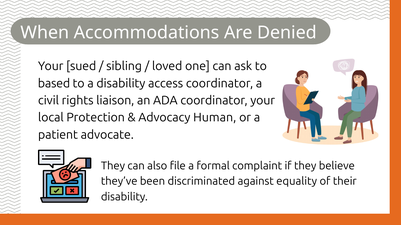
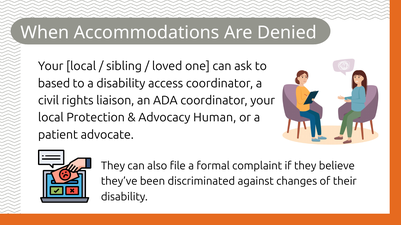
sued: sued -> local (81, 66)
equality: equality -> changes (297, 182)
